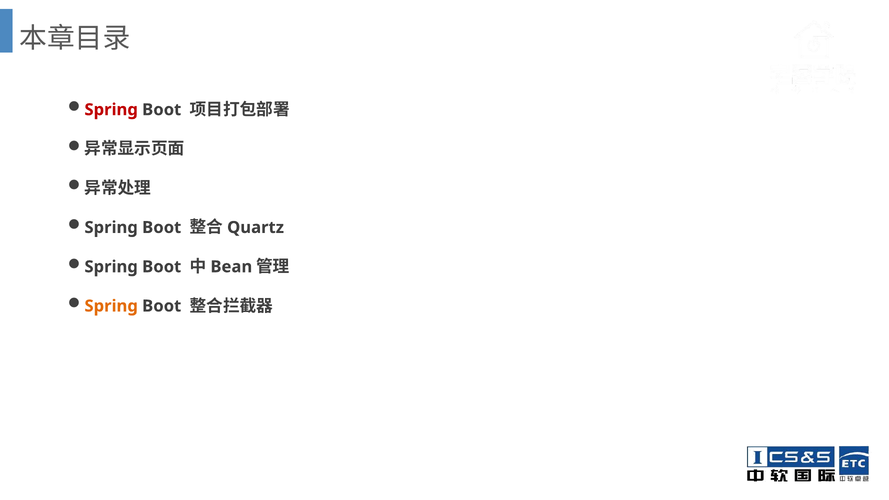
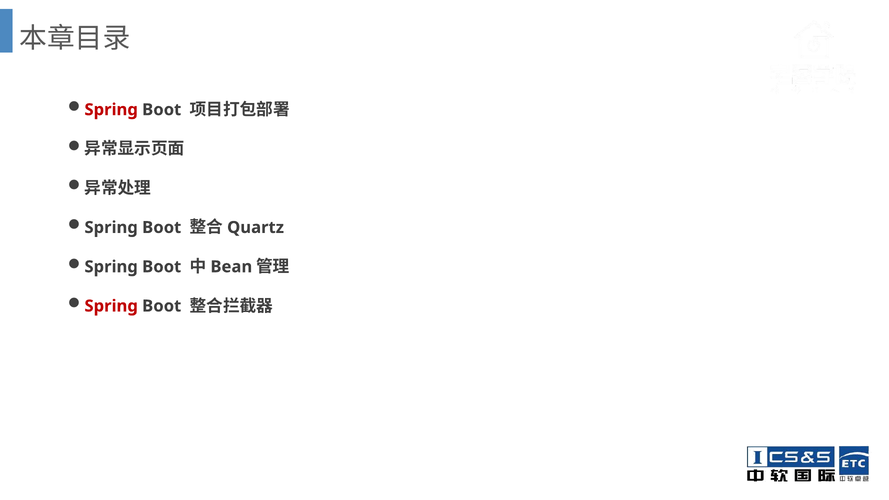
Spring colour: orange -> red (111, 306)
